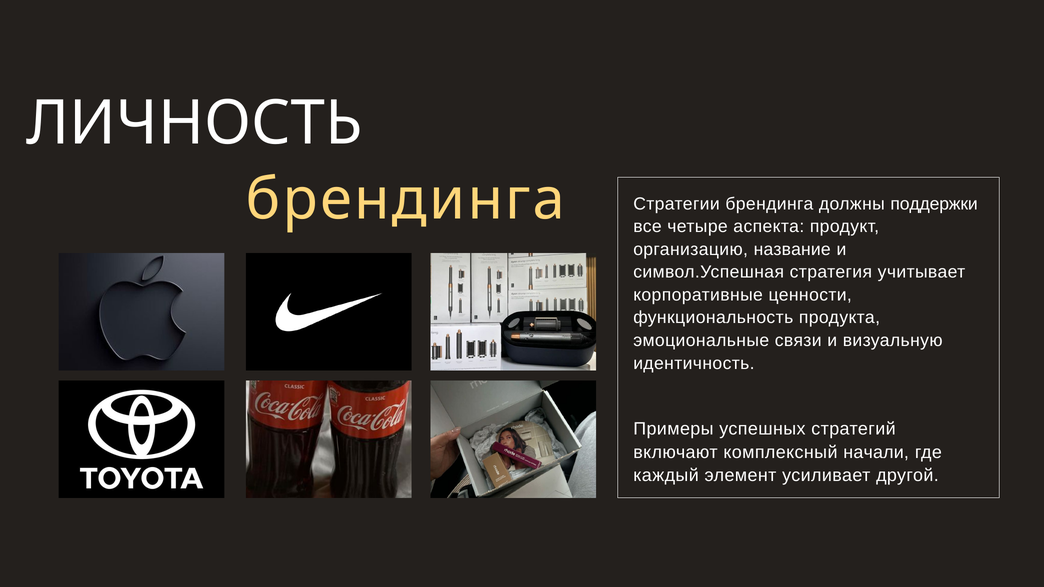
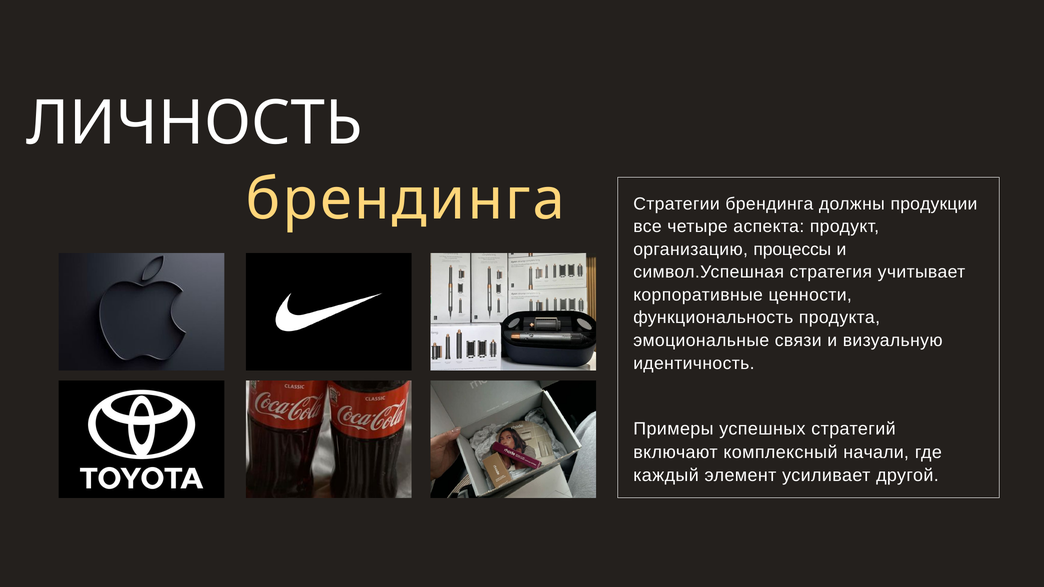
поддержки: поддержки -> продукции (934, 204)
название: название -> процессы (792, 249)
